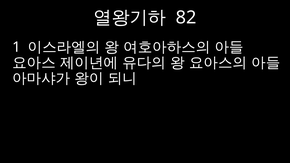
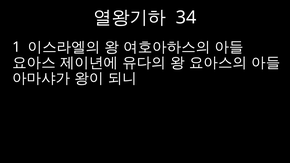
82: 82 -> 34 (186, 17)
